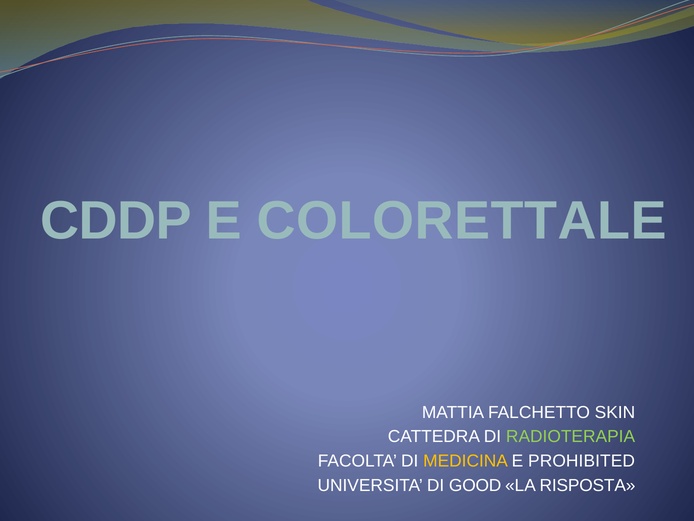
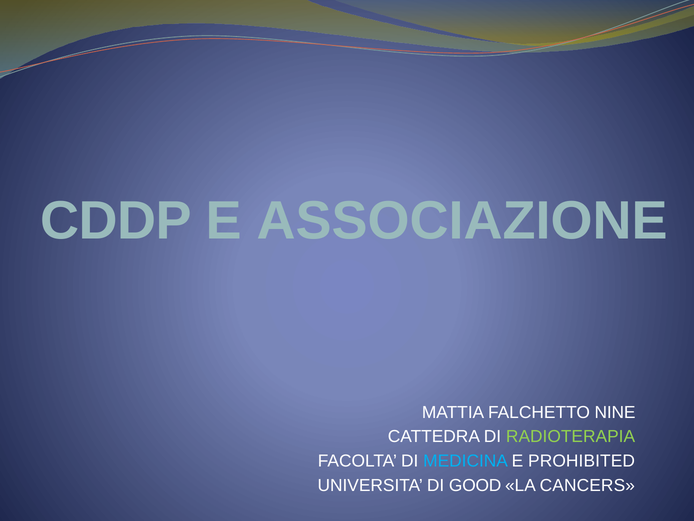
COLORETTALE: COLORETTALE -> ASSOCIAZIONE (462, 221)
SKIN: SKIN -> NINE (615, 412)
MEDICINA colour: yellow -> light blue (466, 461)
RISPOSTA: RISPOSTA -> CANCERS (587, 485)
